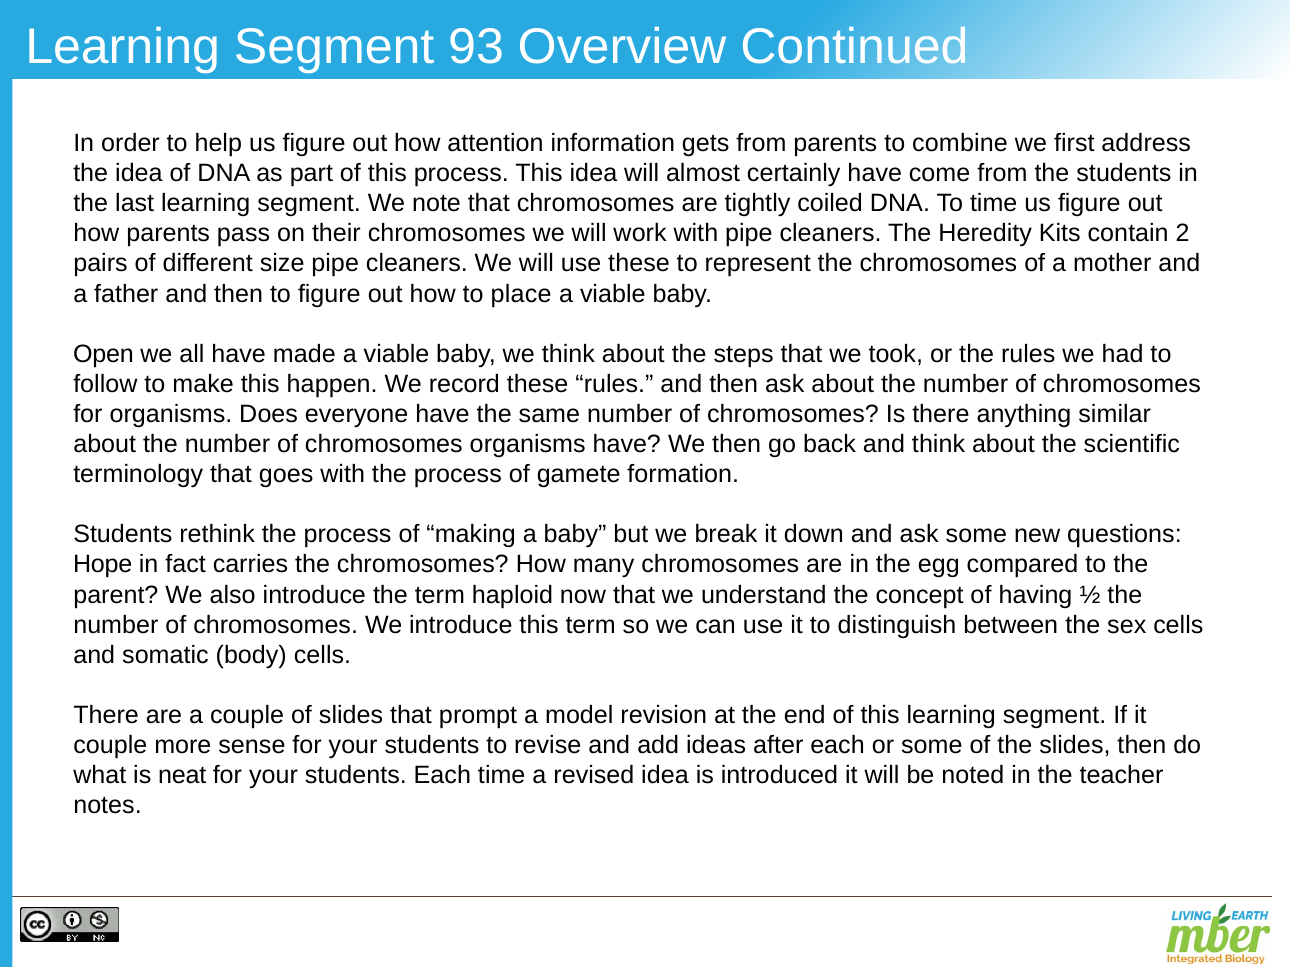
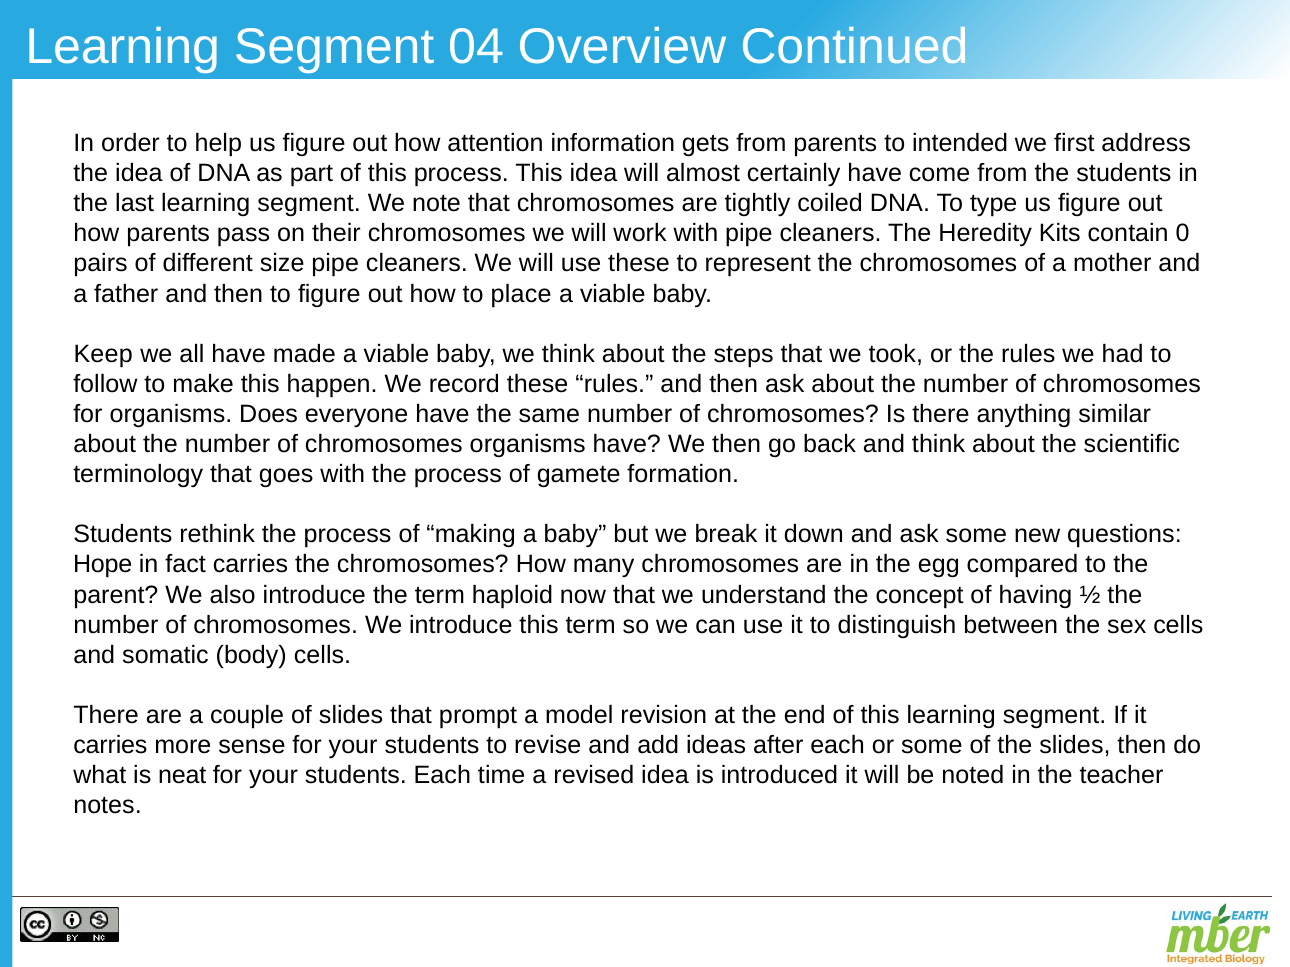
93: 93 -> 04 (476, 47)
combine: combine -> intended (960, 143)
To time: time -> type (994, 204)
2: 2 -> 0 (1183, 234)
Open: Open -> Keep (103, 354)
couple: couple -> carries (110, 746)
